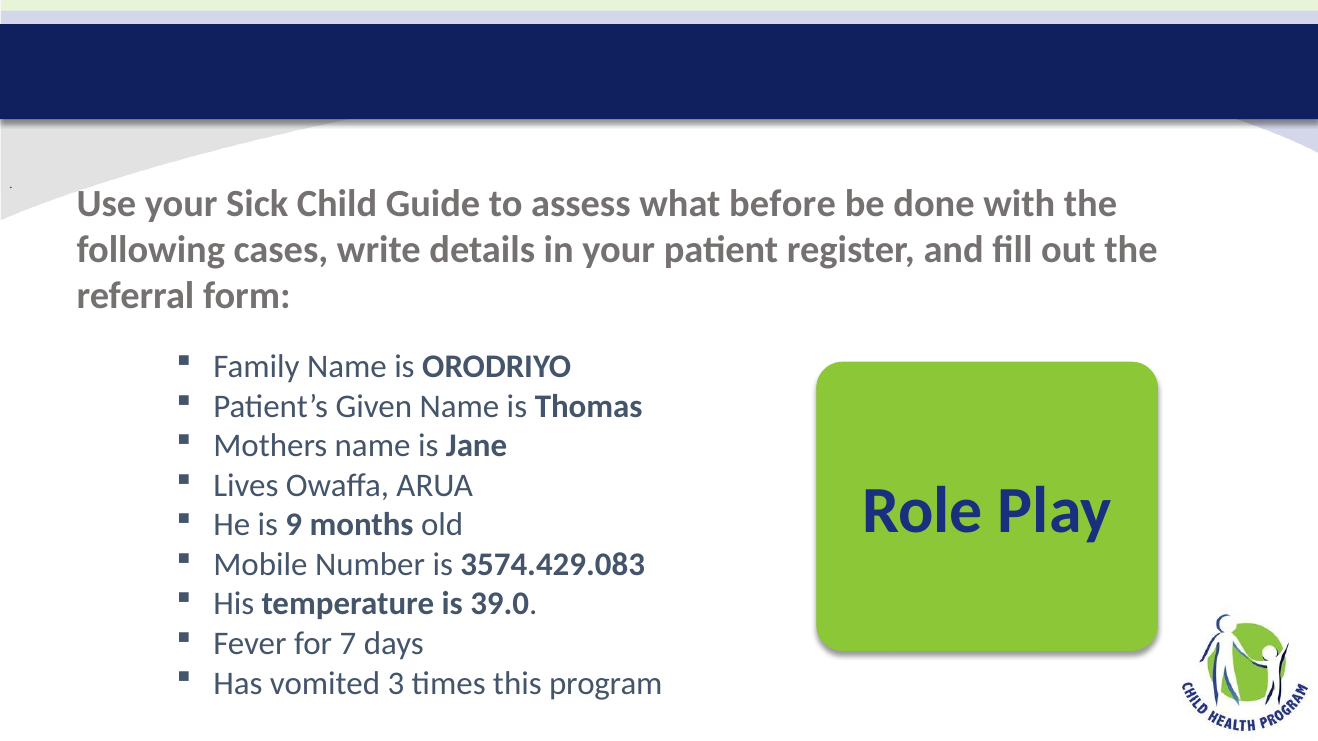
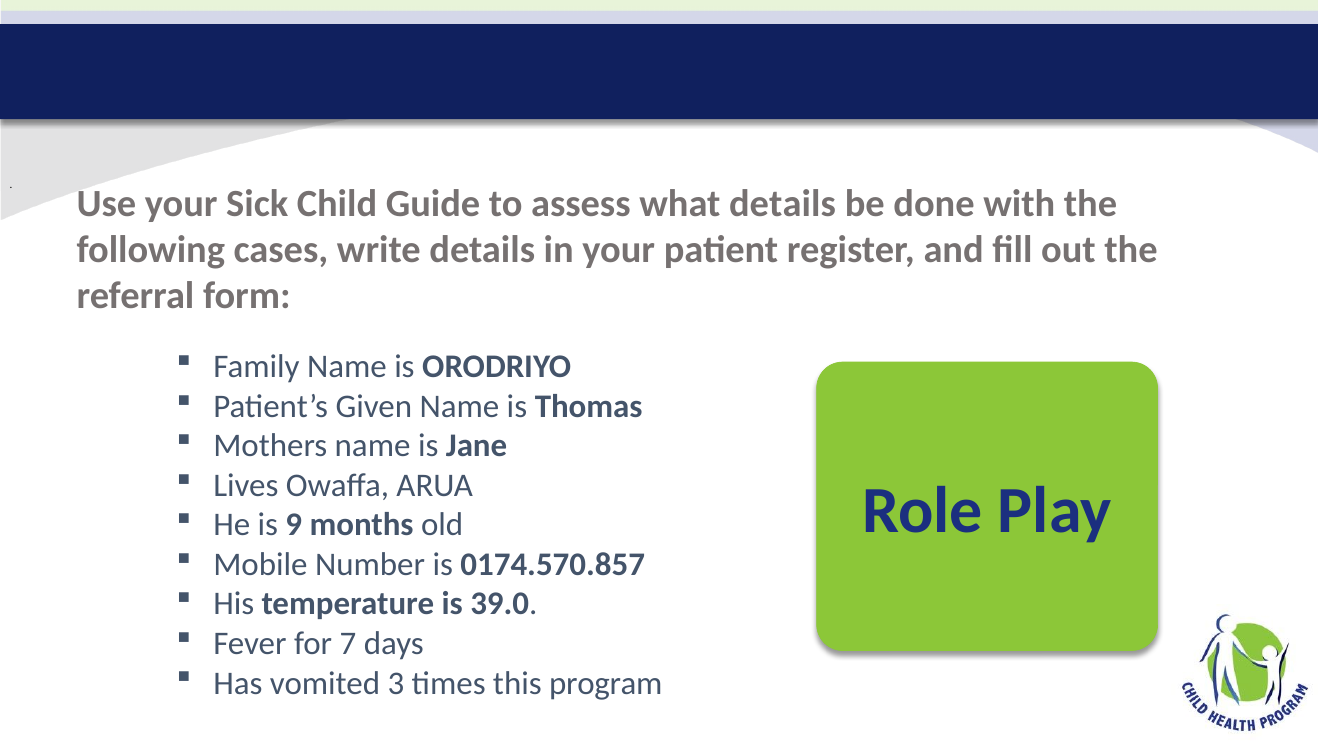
what before: before -> details (783, 204)
3574.429.083: 3574.429.083 -> 0174.570.857 (553, 565)
